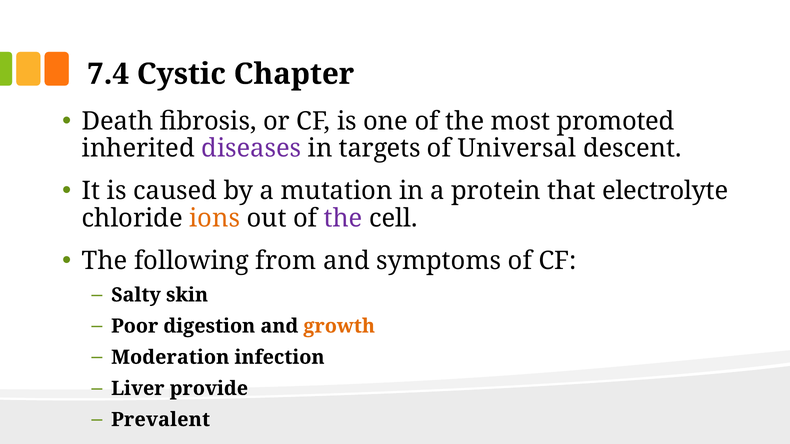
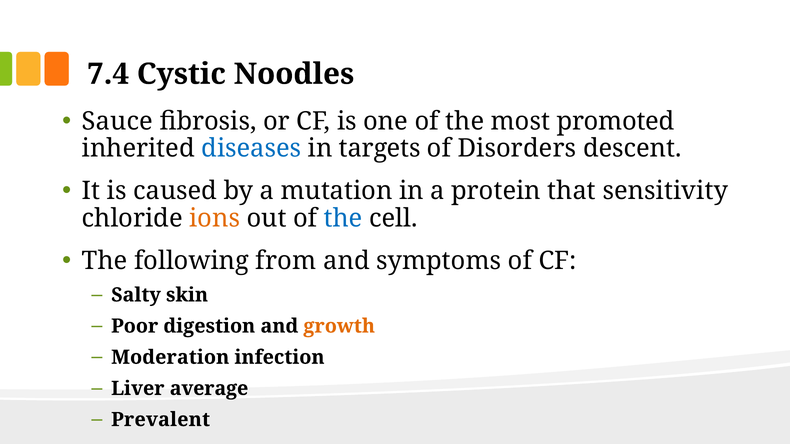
Chapter: Chapter -> Noodles (294, 74)
Death: Death -> Sauce (117, 121)
diseases colour: purple -> blue (251, 149)
Universal: Universal -> Disorders (517, 149)
electrolyte: electrolyte -> sensitivity (665, 191)
the colour: purple -> blue (343, 219)
provide: provide -> average (209, 389)
